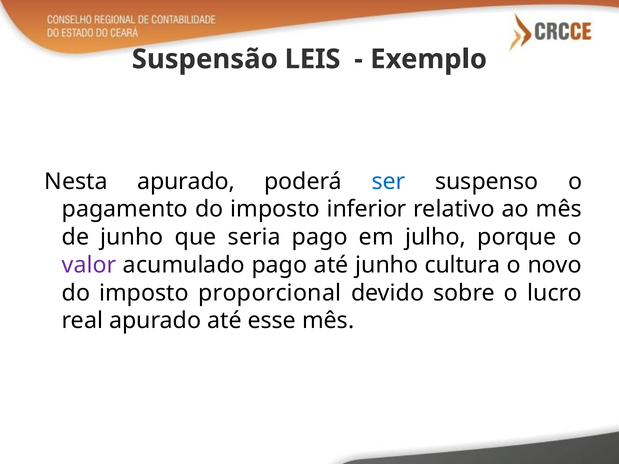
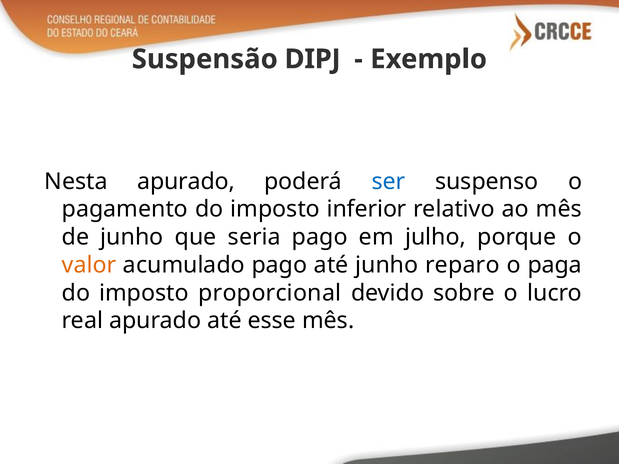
LEIS: LEIS -> DIPJ (313, 59)
valor colour: purple -> orange (89, 265)
cultura: cultura -> reparo (462, 265)
novo: novo -> paga (555, 265)
